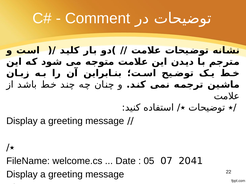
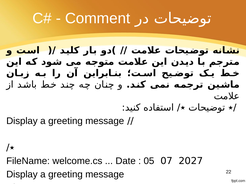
2041: 2041 -> 2027 (191, 161)
